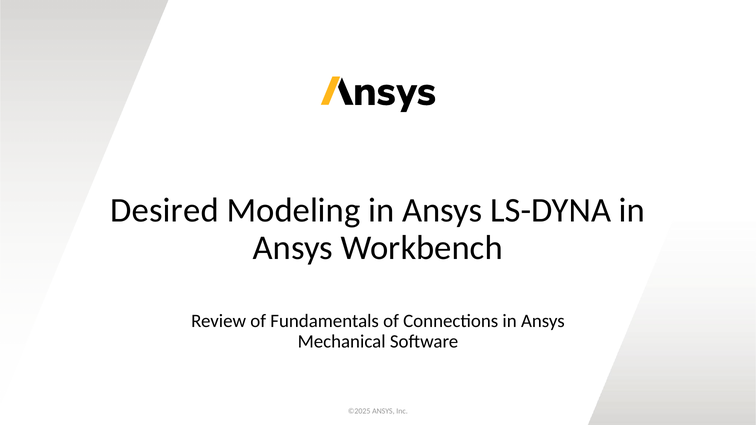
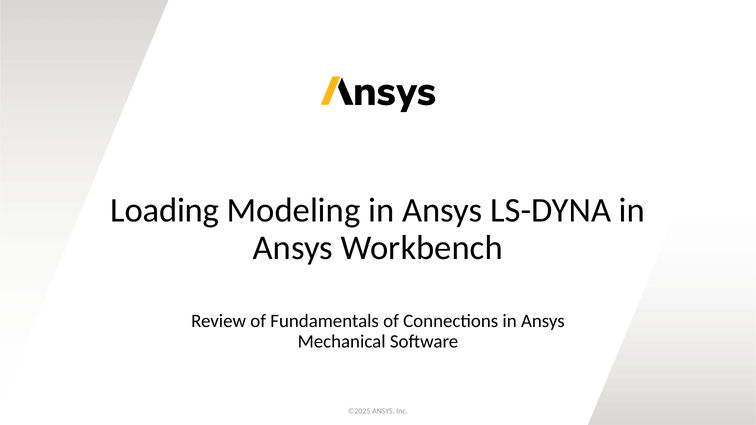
Desired: Desired -> Loading (165, 210)
